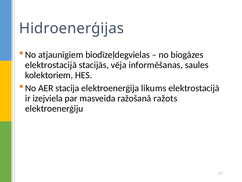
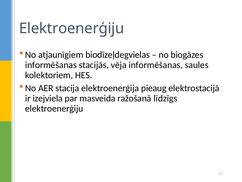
Hidroenerģijas: Hidroenerģijas -> Elektroenerģiju (72, 28)
elektrostacijā: elektrostacijā -> informēšanas (51, 65)
likums: likums -> pieaug (154, 88)
ražots: ražots -> līdzīgs (165, 98)
